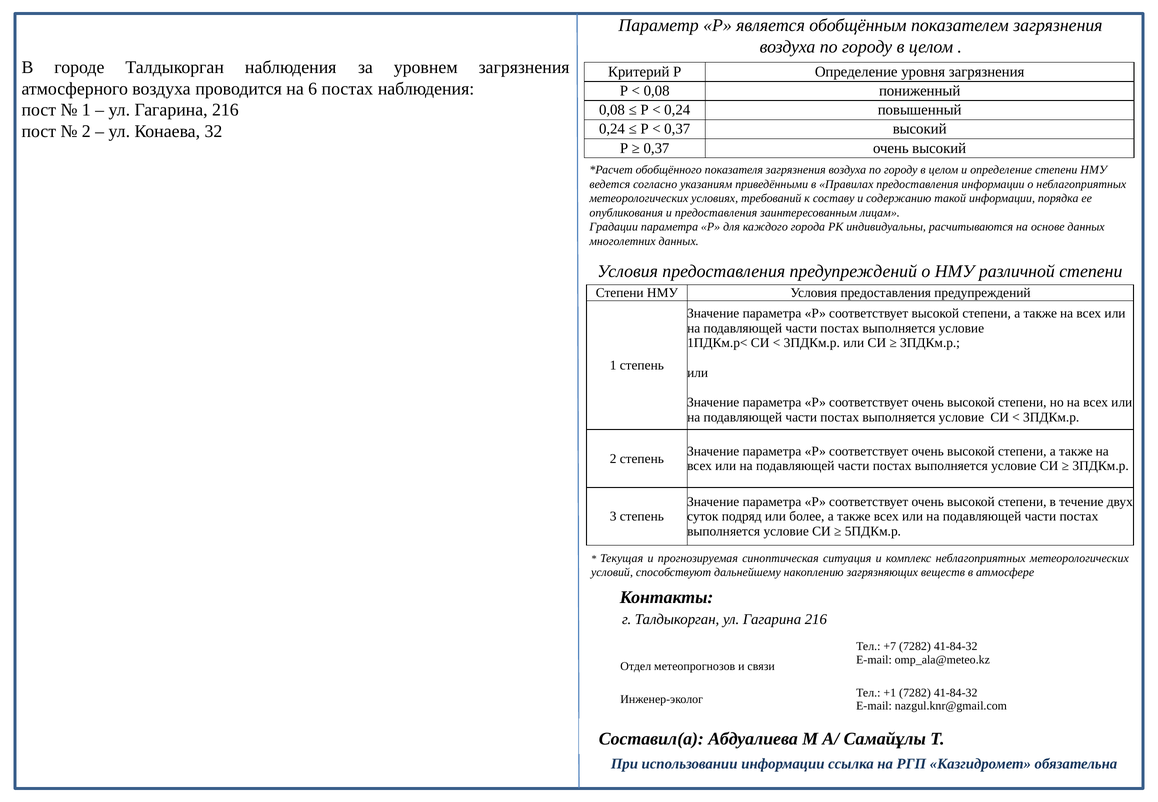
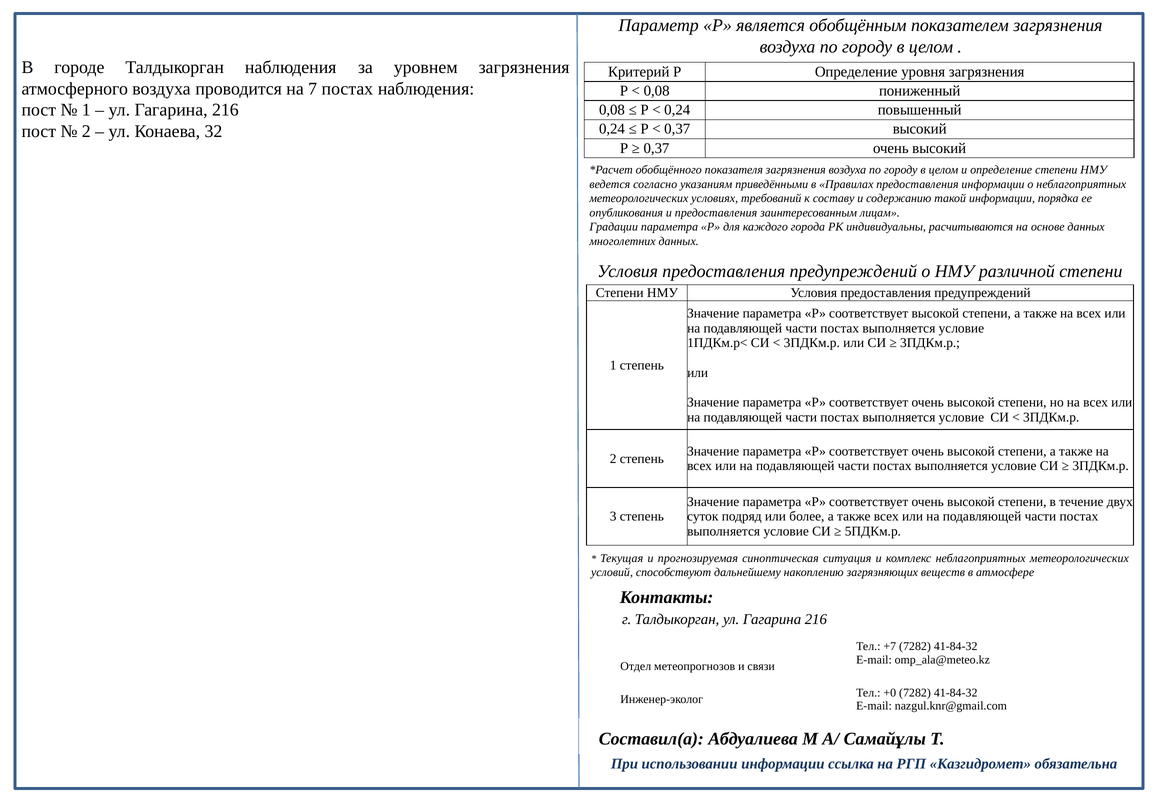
6: 6 -> 7 (313, 89)
+1: +1 -> +0 (890, 693)
